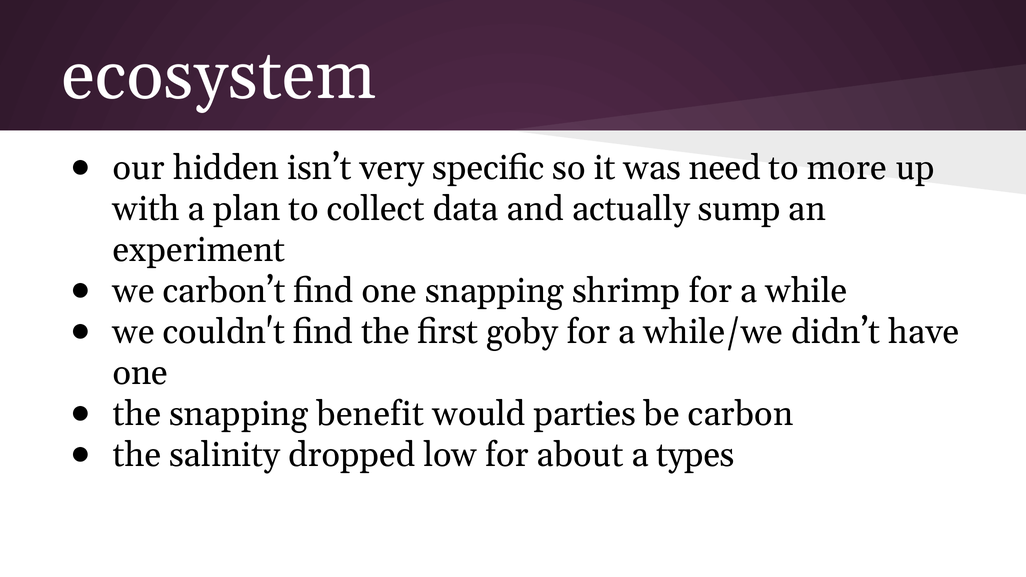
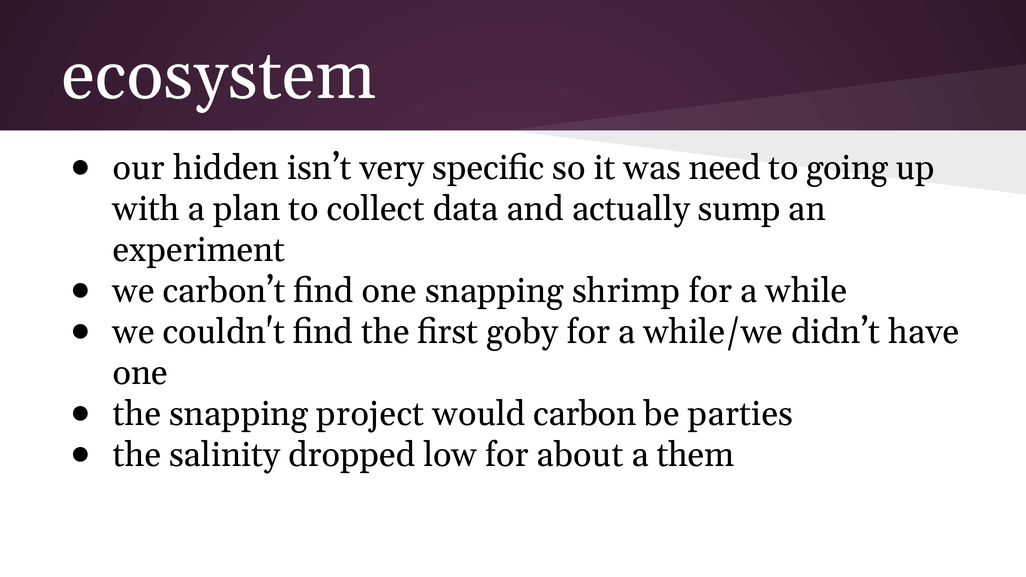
more: more -> going (847, 168)
benefit: benefit -> project (370, 414)
parties: parties -> carbon (585, 414)
carbon: carbon -> parties (741, 414)
types: types -> them (695, 455)
